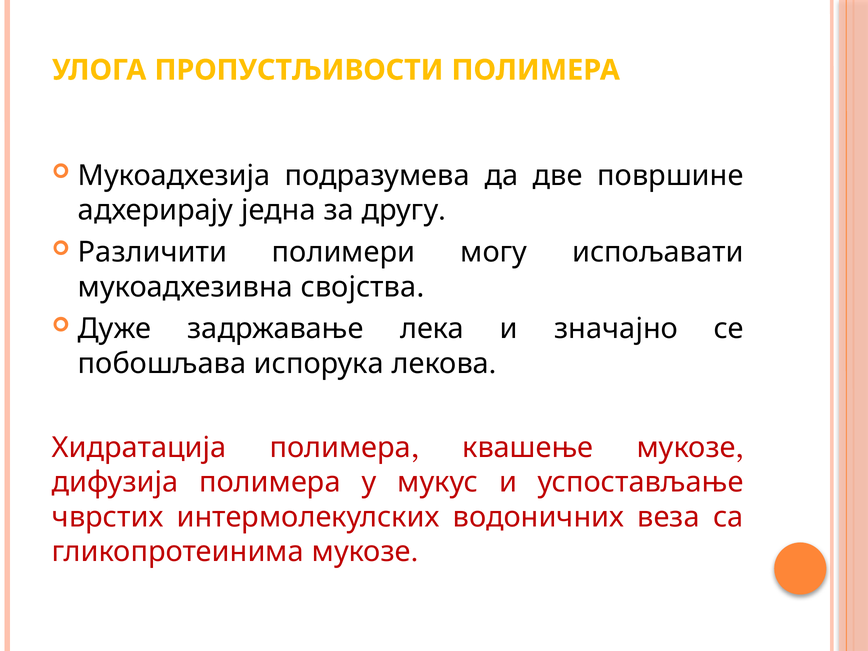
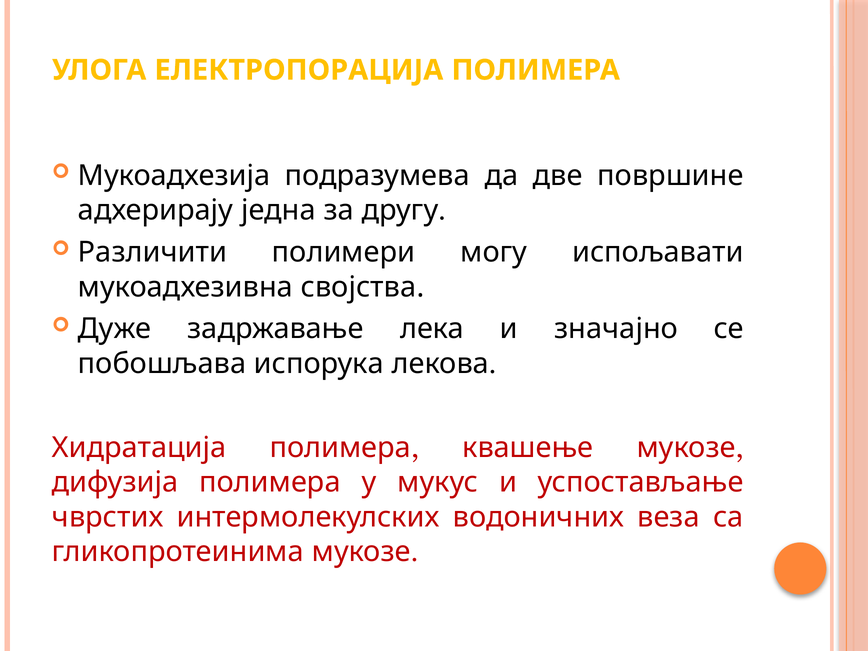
ПРОПУСТЉИВОСТИ: ПРОПУСТЉИВОСТИ -> ЕЛЕКТРОПОРАЦИЈА (299, 70)
